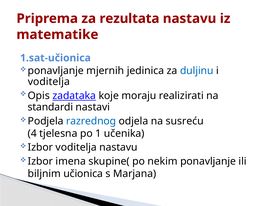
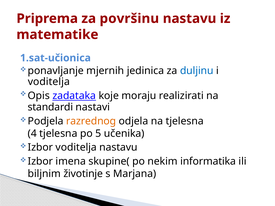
rezultata: rezultata -> površinu (129, 19)
razrednog colour: blue -> orange (91, 121)
na susreću: susreću -> tjelesna (185, 121)
1: 1 -> 5 (98, 134)
nekim ponavljanje: ponavljanje -> informatika (208, 161)
učionica: učionica -> životinje (83, 174)
